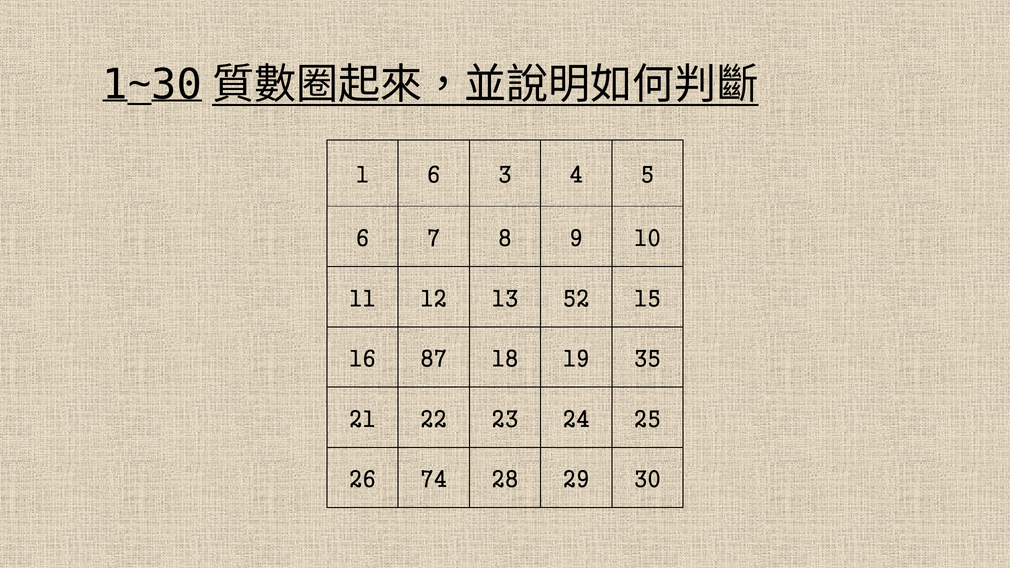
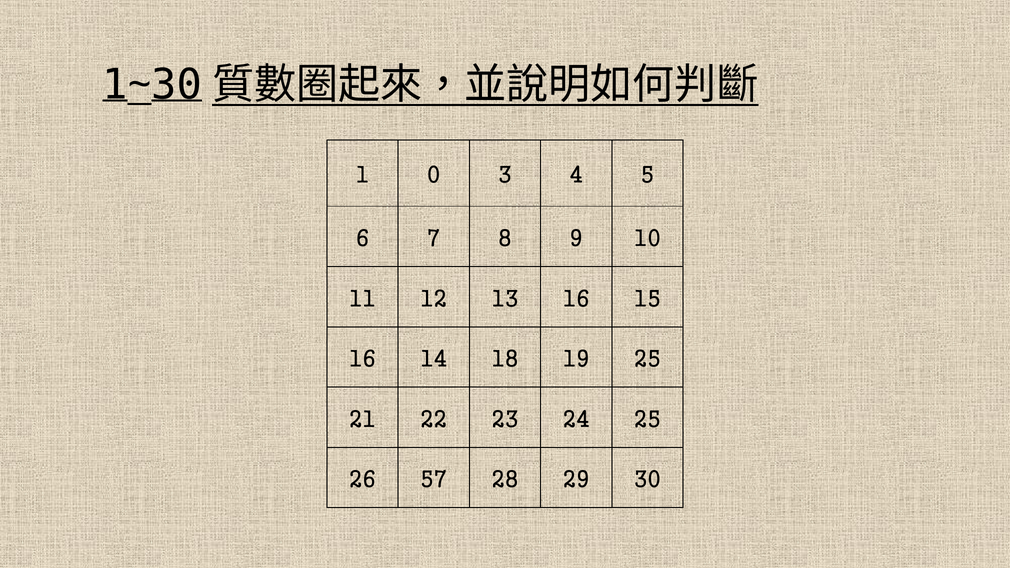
1 6: 6 -> 0 (434, 175)
13 52: 52 -> 16 (576, 299)
87: 87 -> 14 (434, 359)
19 35: 35 -> 25 (647, 359)
74: 74 -> 57 (434, 480)
